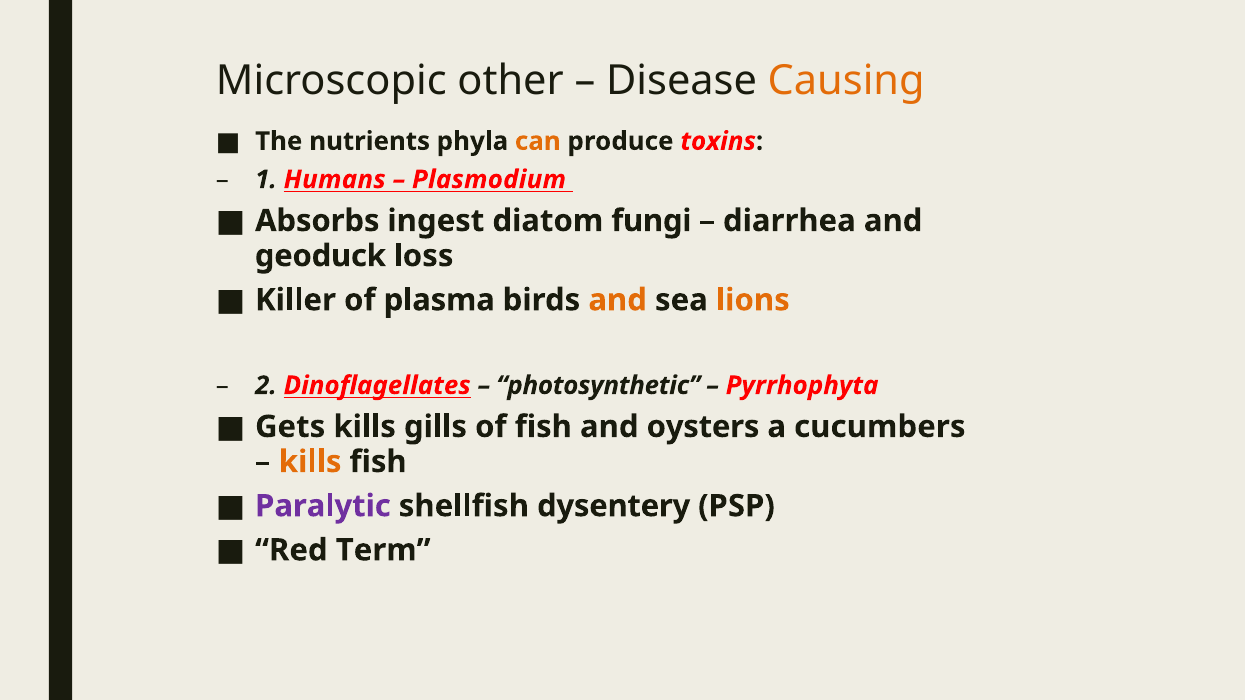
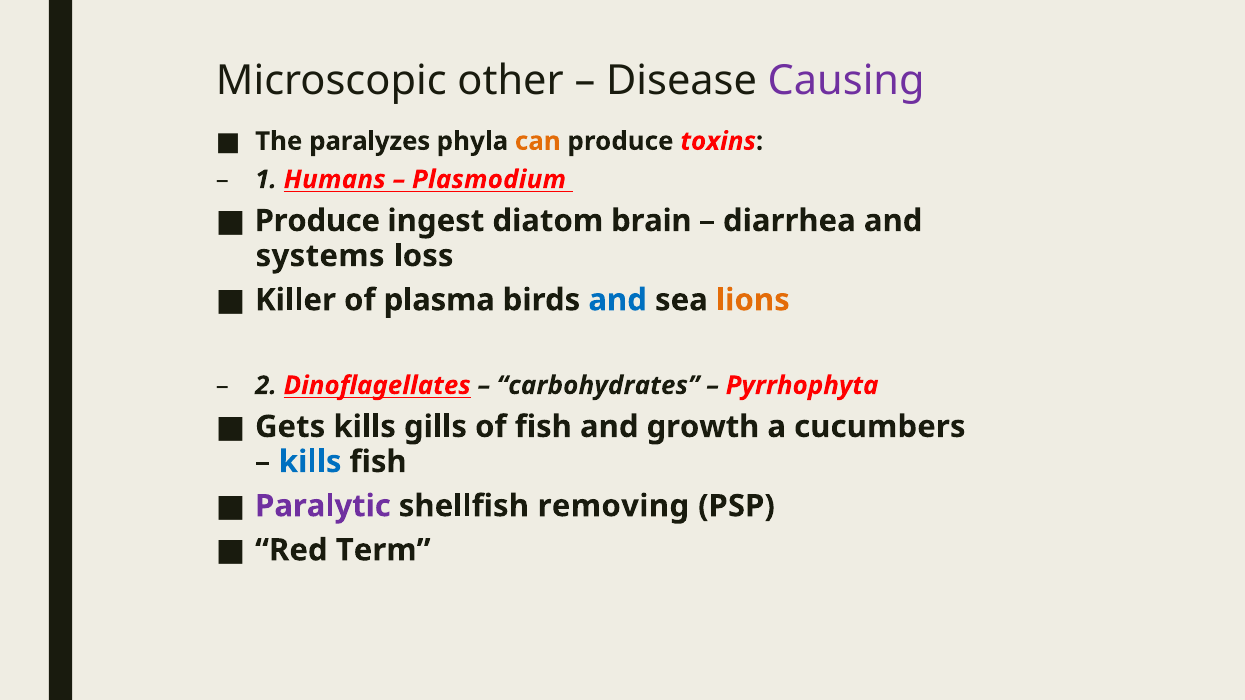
Causing colour: orange -> purple (846, 81)
nutrients: nutrients -> paralyzes (370, 141)
Absorbs: Absorbs -> Produce (317, 221)
fungi: fungi -> brain (651, 221)
geoduck: geoduck -> systems (320, 256)
and colour: orange -> blue (618, 300)
photosynthetic: photosynthetic -> carbohydrates (598, 386)
oysters: oysters -> growth (703, 427)
kills colour: orange -> blue (310, 462)
dysentery: dysentery -> removing (613, 506)
